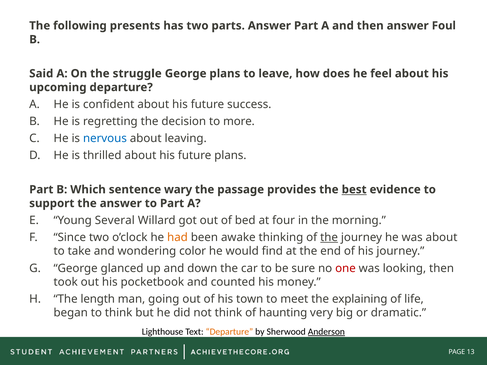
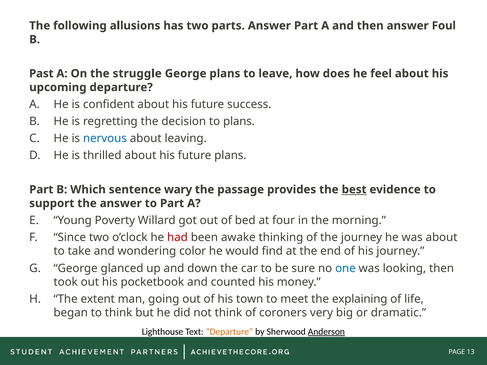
presents: presents -> allusions (135, 26)
Said: Said -> Past (41, 74)
to more: more -> plans (239, 121)
Several: Several -> Poverty (115, 221)
had colour: orange -> red (177, 238)
the underline: present -> none (329, 238)
one colour: red -> blue (345, 268)
length: length -> extent (98, 299)
haunting: haunting -> coroners (283, 313)
